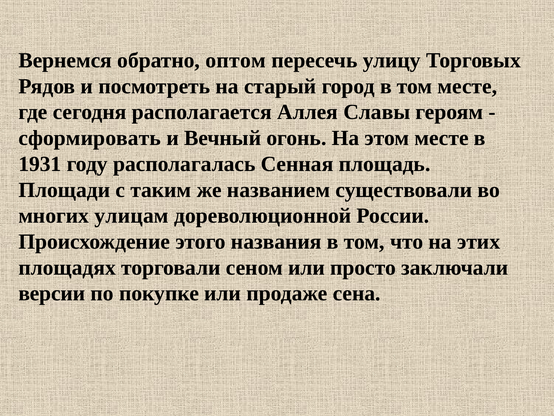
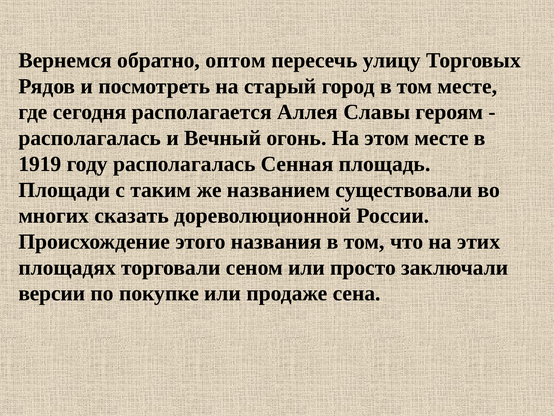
сформировать: сформировать -> располагалась (90, 138)
1931: 1931 -> 1919 (40, 164)
улицам: улицам -> сказать (132, 216)
